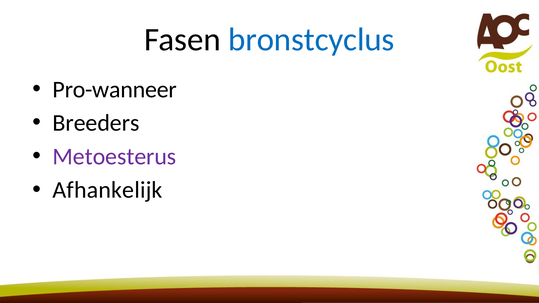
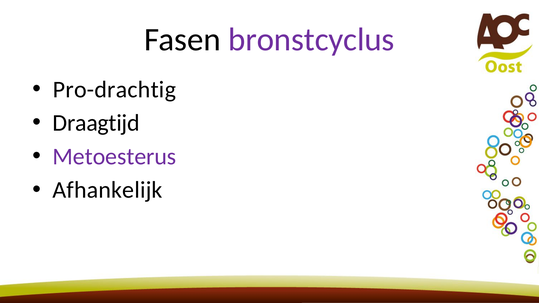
bronstcyclus colour: blue -> purple (311, 40)
Pro-wanneer: Pro-wanneer -> Pro-drachtig (114, 89)
Breeders: Breeders -> Draagtijd (96, 123)
